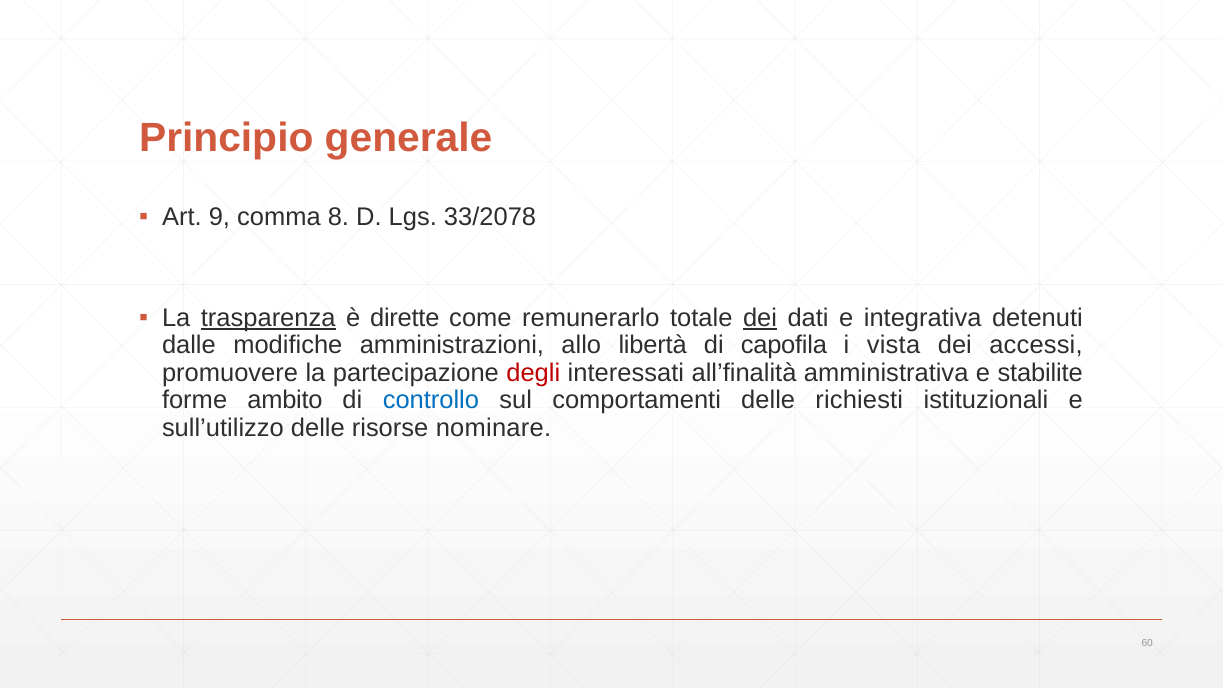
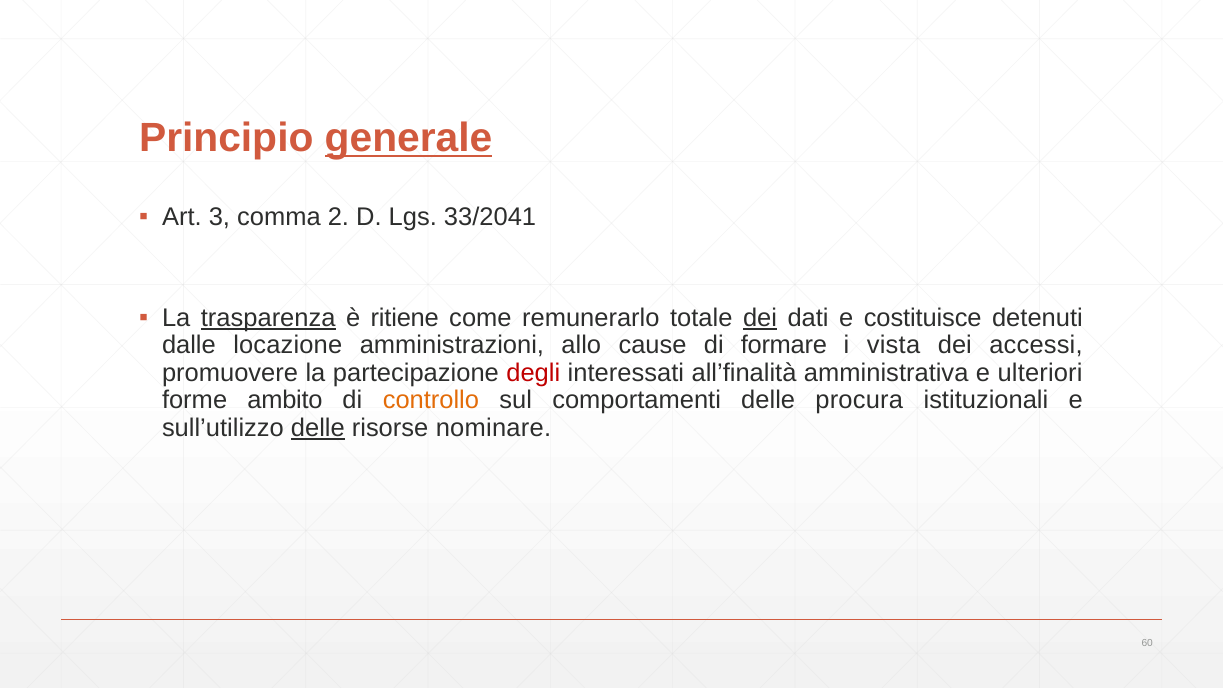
generale underline: none -> present (409, 138)
9: 9 -> 3 (219, 217)
8: 8 -> 2 (338, 217)
33/2078: 33/2078 -> 33/2041 (490, 217)
dirette: dirette -> ritiene (405, 318)
integrativa: integrativa -> costituisce (923, 318)
modifiche: modifiche -> locazione (288, 345)
libertà: libertà -> cause (653, 345)
capofila: capofila -> formare (784, 345)
stabilite: stabilite -> ulteriori (1040, 373)
controllo colour: blue -> orange (431, 400)
richiesti: richiesti -> procura (859, 400)
delle underline: none -> present (318, 428)
